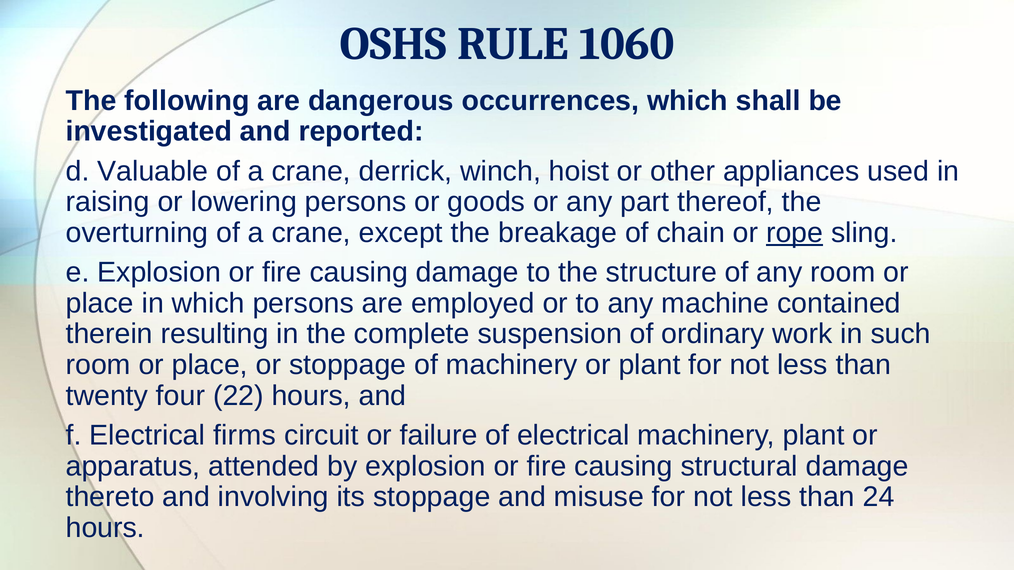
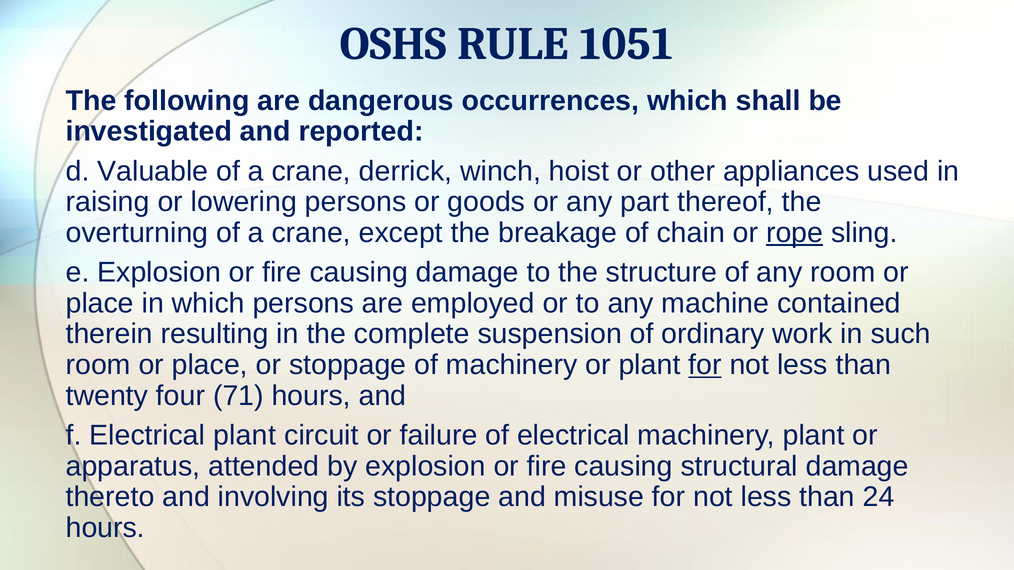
1060: 1060 -> 1051 (626, 44)
for underline: none -> present (705, 365)
22: 22 -> 71 (238, 396)
Electrical firms: firms -> plant (245, 436)
